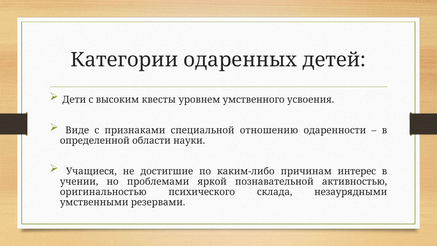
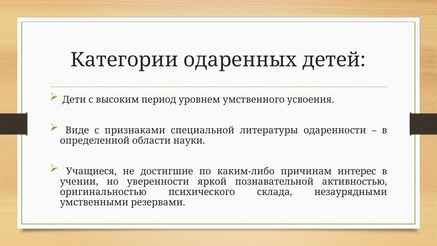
квесты: квесты -> период (159, 100)
отношению: отношению -> литературы (269, 130)
проблемами: проблемами -> уверенности (158, 182)
